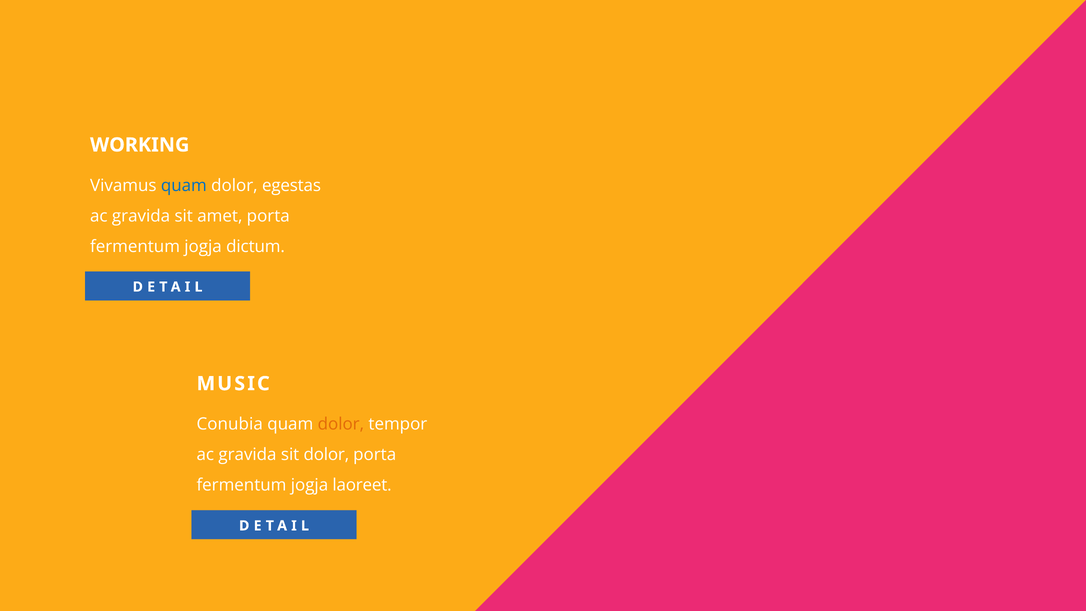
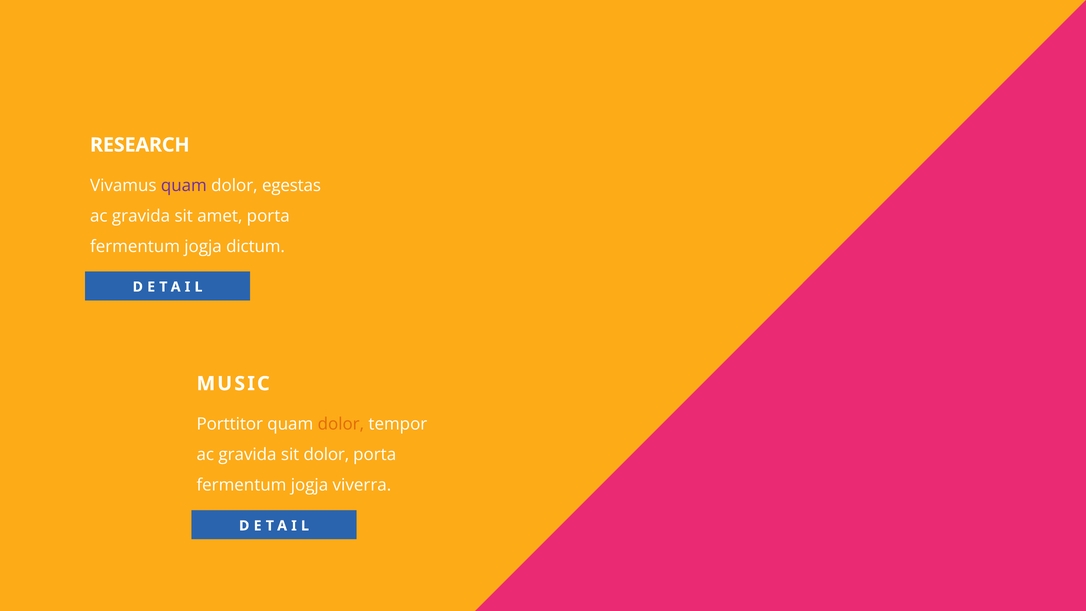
WORKING: WORKING -> RESEARCH (140, 145)
quam colour: blue -> purple (184, 185)
Conubia: Conubia -> Porttitor (230, 424)
laoreet: laoreet -> viverra (362, 485)
